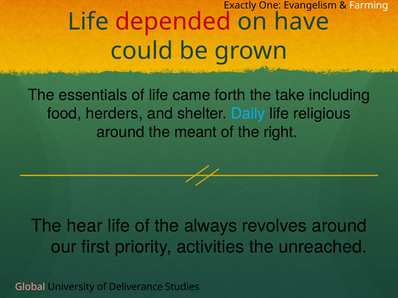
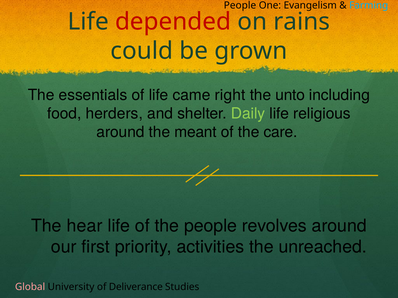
Exactly: Exactly -> People (240, 5)
Farming colour: white -> light blue (369, 5)
have: have -> rains (302, 22)
forth: forth -> right (230, 95)
take: take -> unto (290, 95)
Daily colour: light blue -> light green (248, 114)
right: right -> care (280, 132)
the always: always -> people (211, 226)
